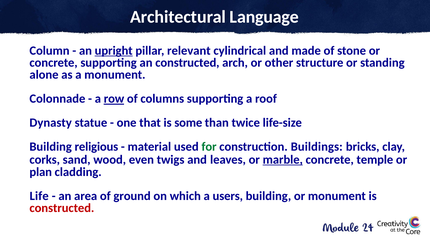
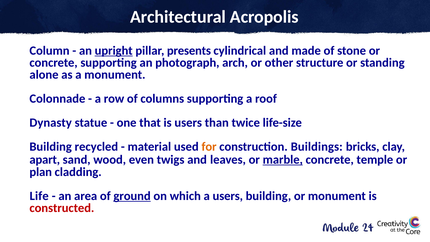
Language: Language -> Acropolis (264, 17)
relevant: relevant -> presents (189, 51)
an constructed: constructed -> photograph (187, 63)
row underline: present -> none (114, 99)
is some: some -> users (188, 123)
religious: religious -> recycled (96, 147)
for colour: green -> orange (209, 147)
corks: corks -> apart (45, 160)
ground underline: none -> present (132, 196)
